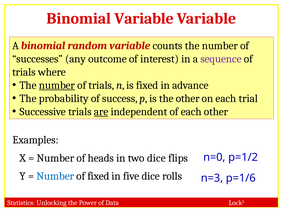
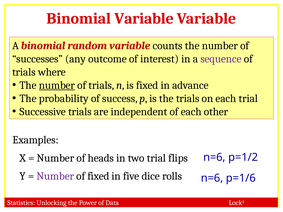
the other: other -> trials (188, 99)
are underline: present -> none (101, 112)
two dice: dice -> trial (156, 158)
n=0: n=0 -> n=6 (214, 158)
Number colour: blue -> purple (55, 176)
n=3: n=3 -> n=6 (212, 178)
